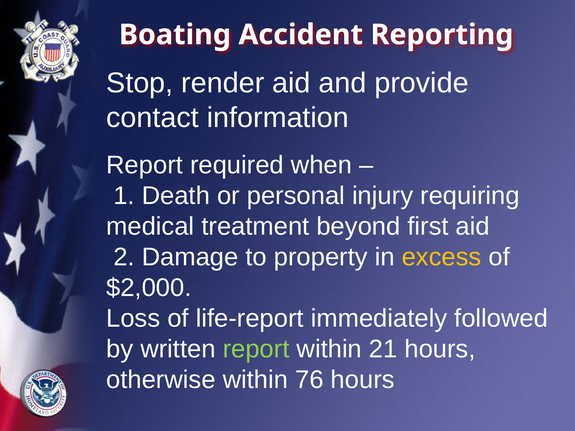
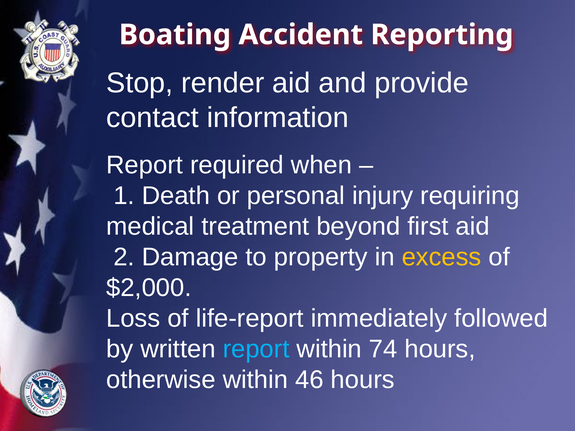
report colour: light green -> light blue (256, 349)
21: 21 -> 74 (383, 349)
76: 76 -> 46 (309, 380)
